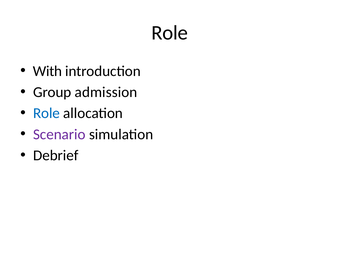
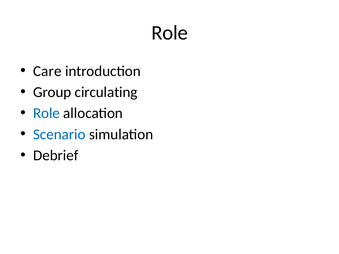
With: With -> Care (47, 71)
admission: admission -> circulating (106, 92)
Scenario colour: purple -> blue (59, 134)
